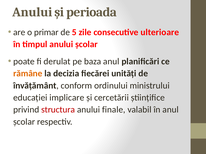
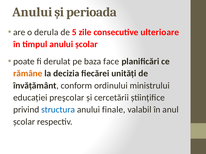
primar: primar -> derula (46, 32)
baza anul: anul -> face (111, 62)
implicare: implicare -> preşcolar (67, 98)
structura colour: red -> blue (58, 110)
